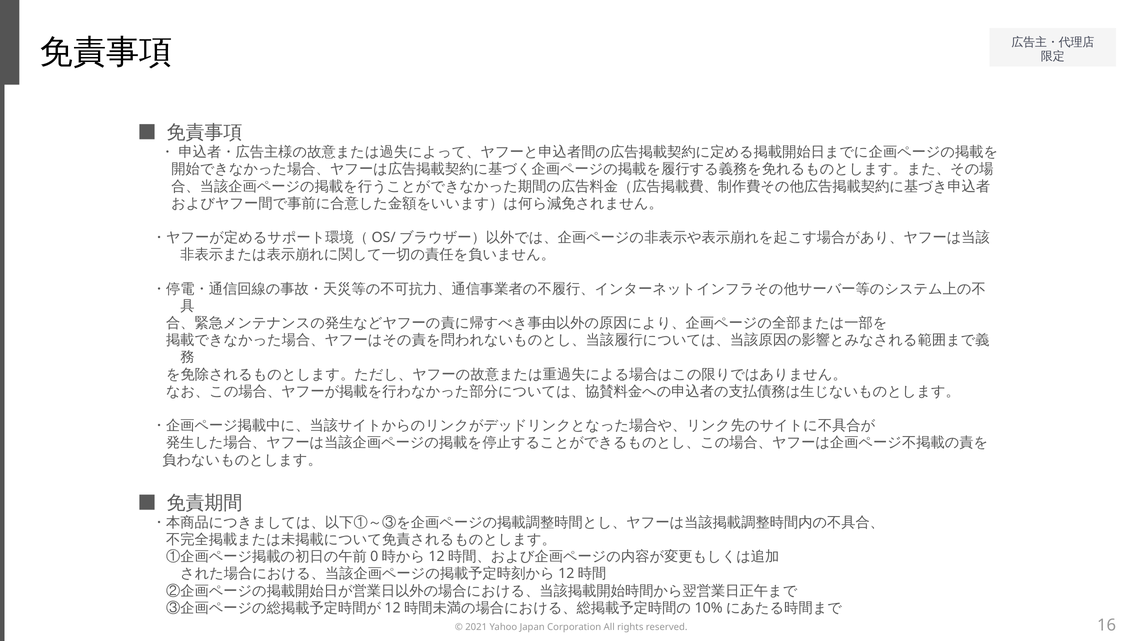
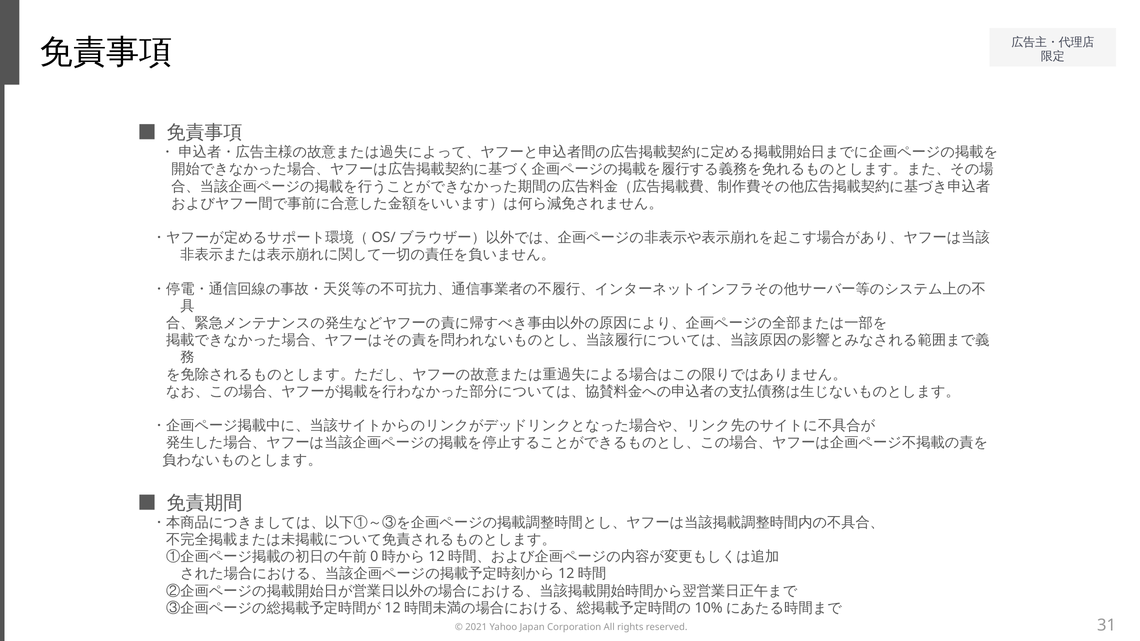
16: 16 -> 31 (1107, 625)
